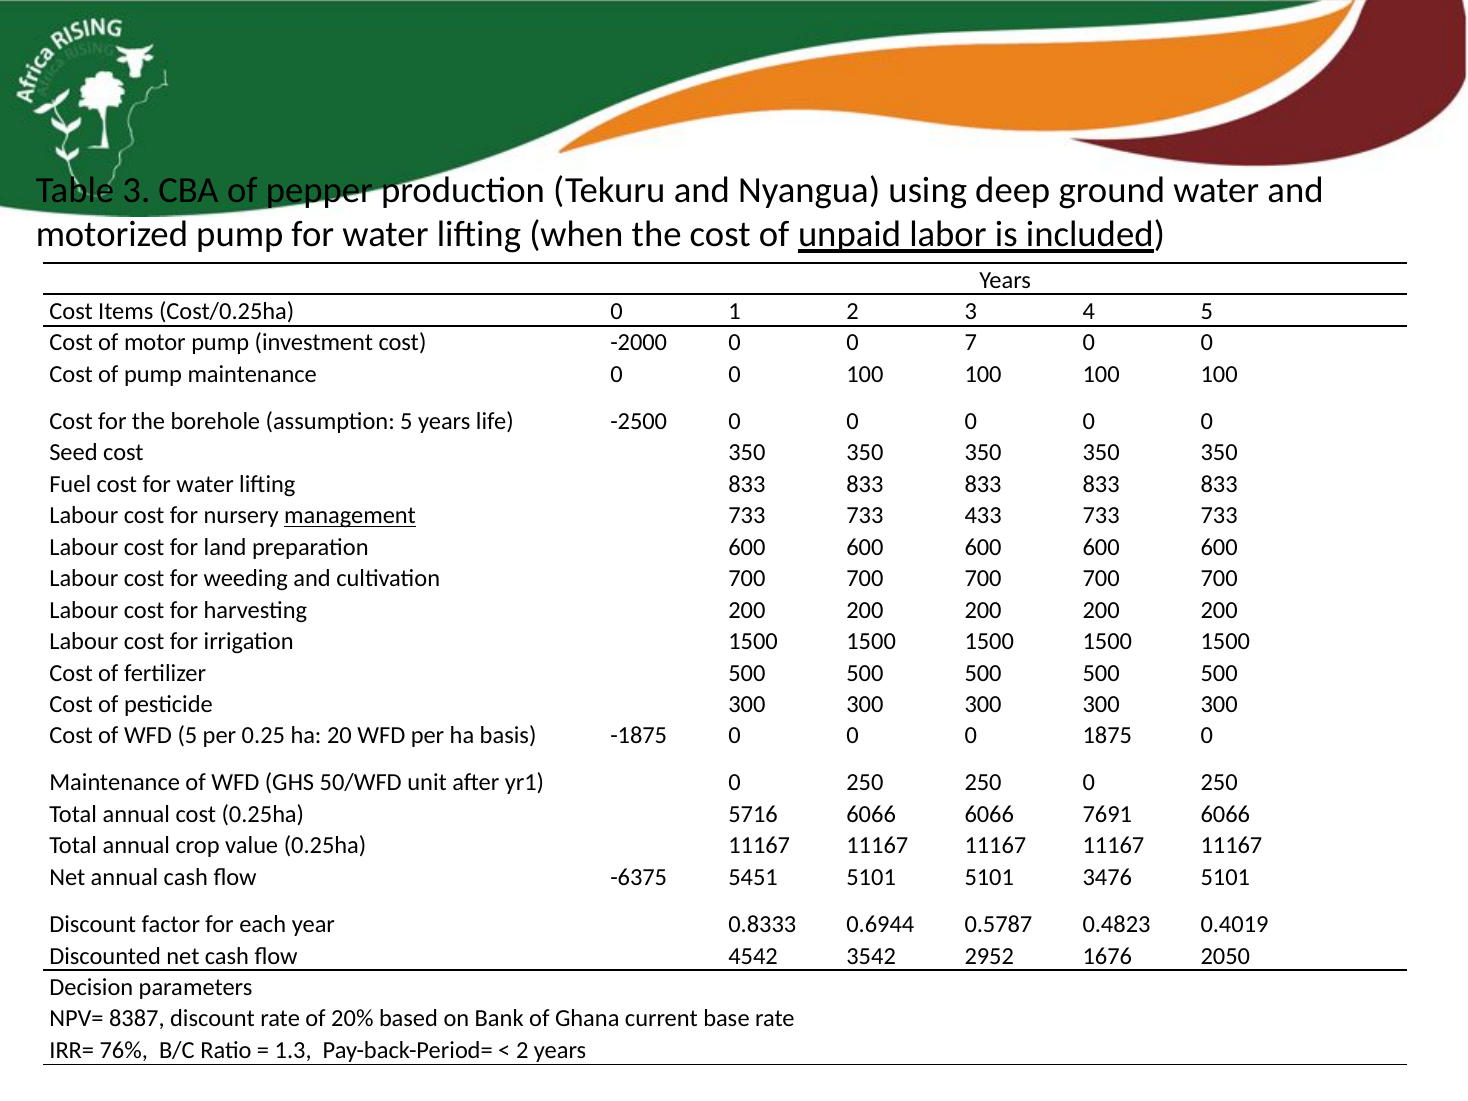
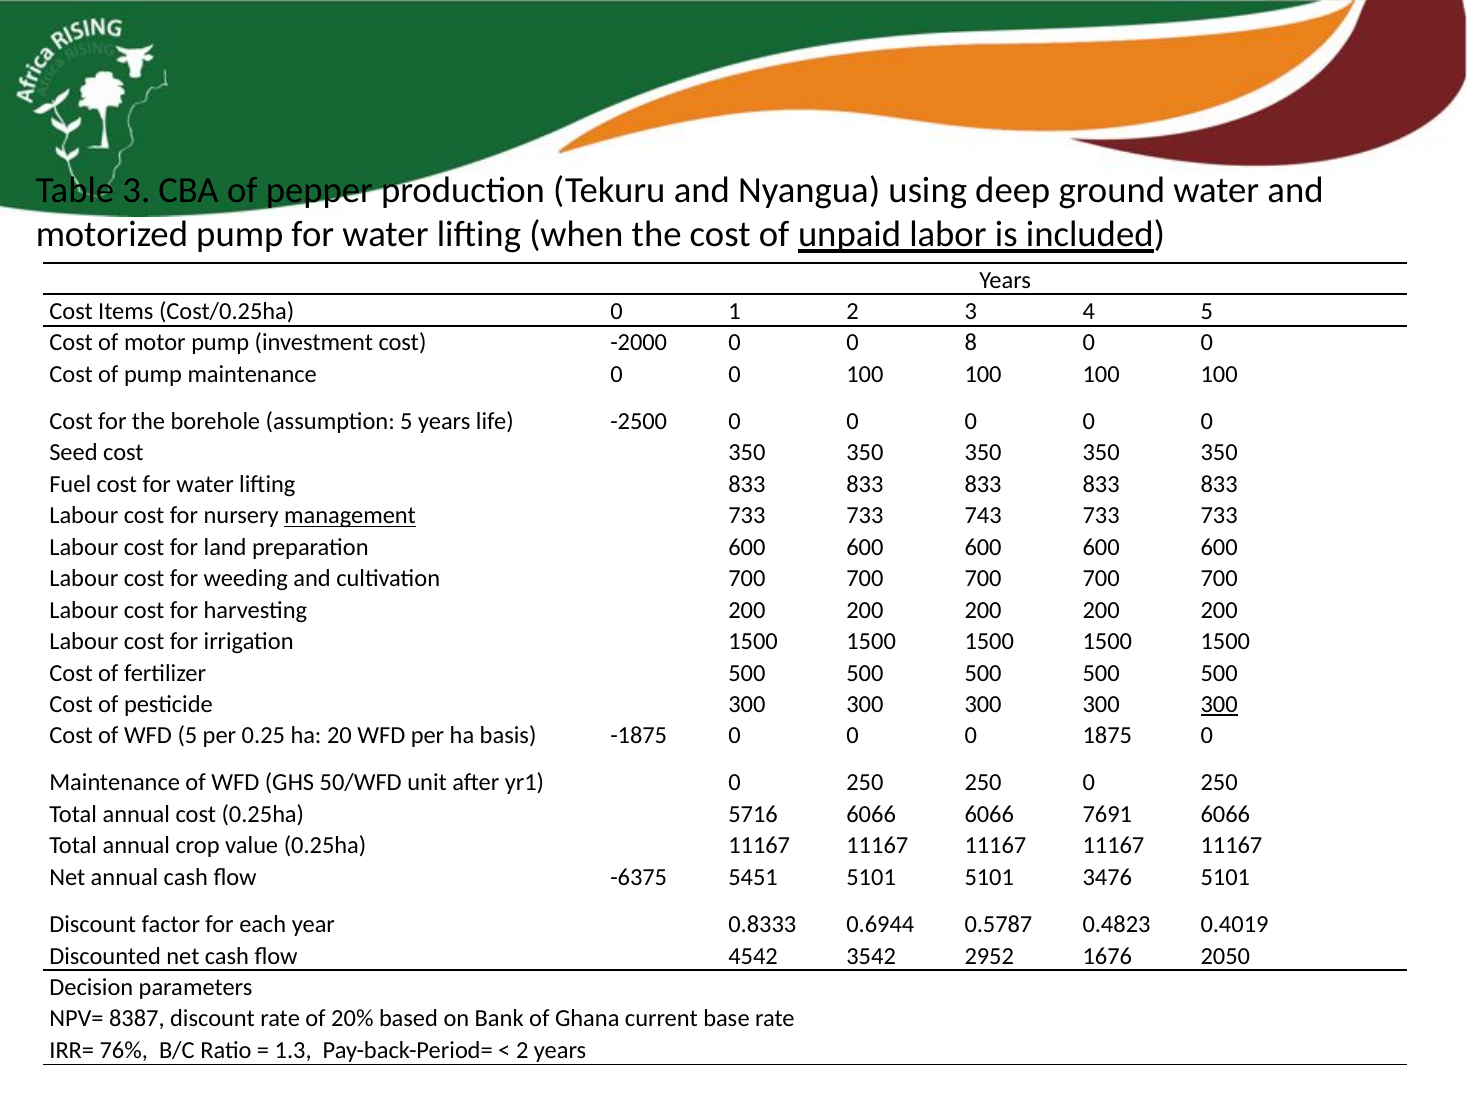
7: 7 -> 8 (971, 343)
433: 433 -> 743 (983, 516)
300 underline: none -> present (1219, 704)
